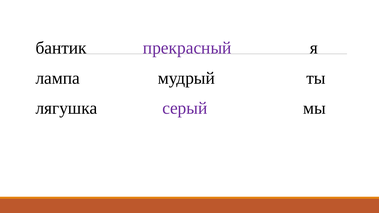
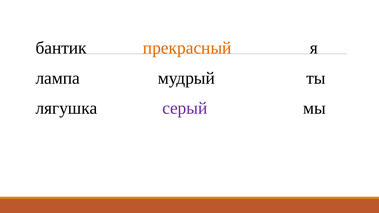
прекрасный colour: purple -> orange (187, 48)
